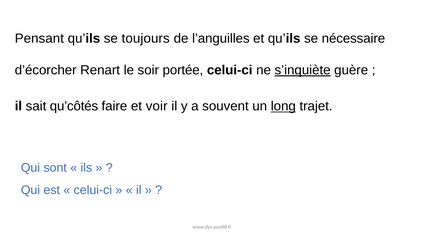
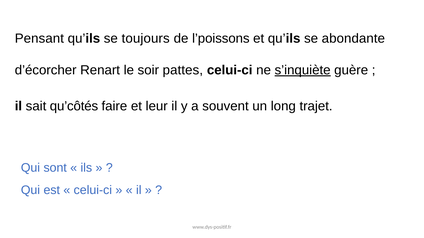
l’anguilles: l’anguilles -> l’poissons (221, 38)
nécessaire: nécessaire -> abondante (353, 38)
portée: portée -> pattes (183, 70)
voir: voir -> leur (157, 107)
long underline: present -> none (283, 107)
